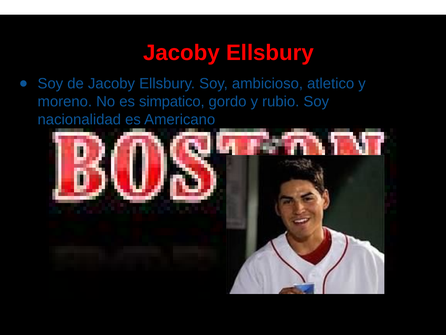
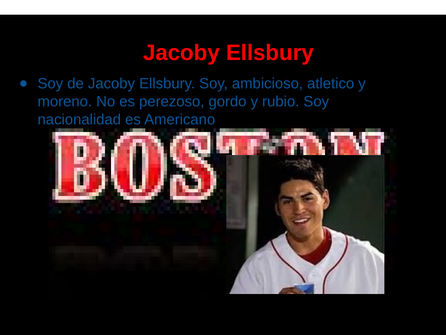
simpatico: simpatico -> perezoso (172, 101)
